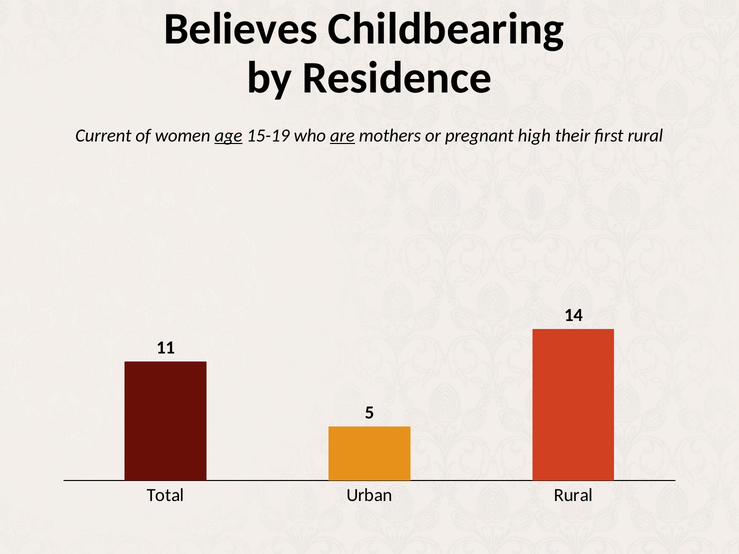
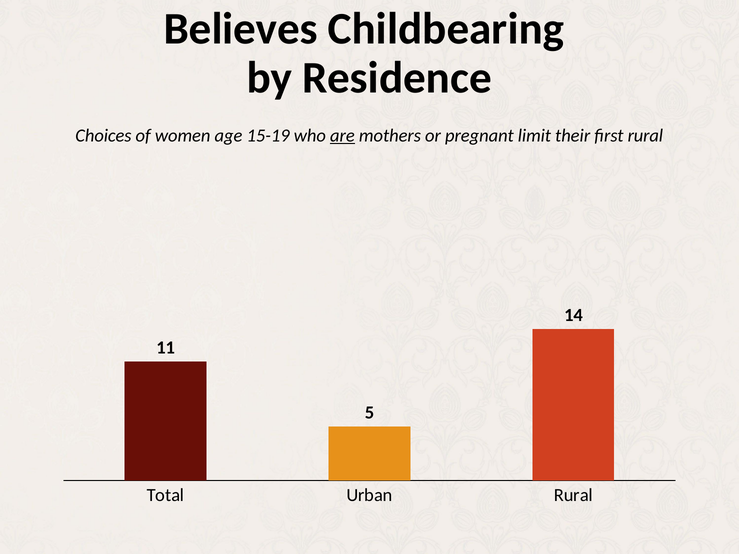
Current: Current -> Choices (103, 136)
age underline: present -> none (228, 136)
high: high -> limit (534, 136)
